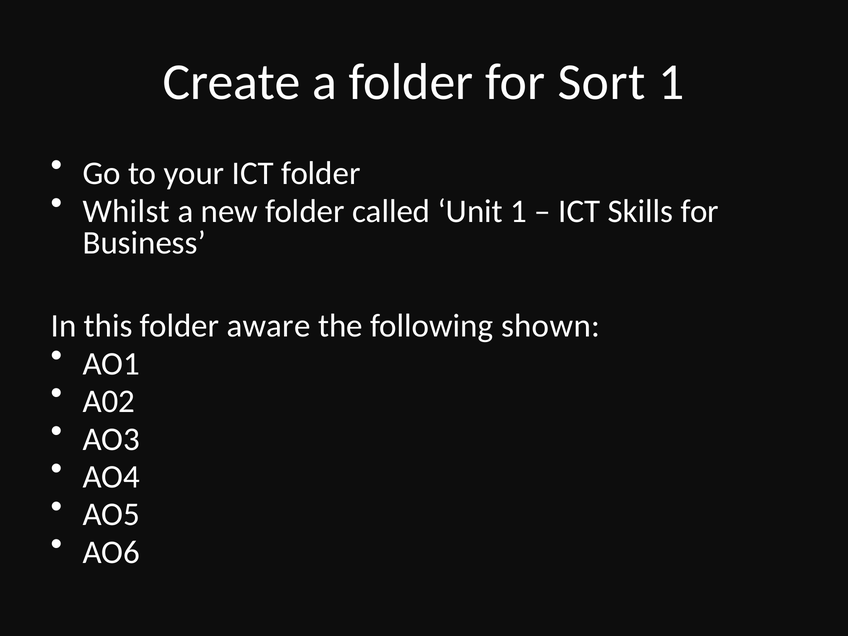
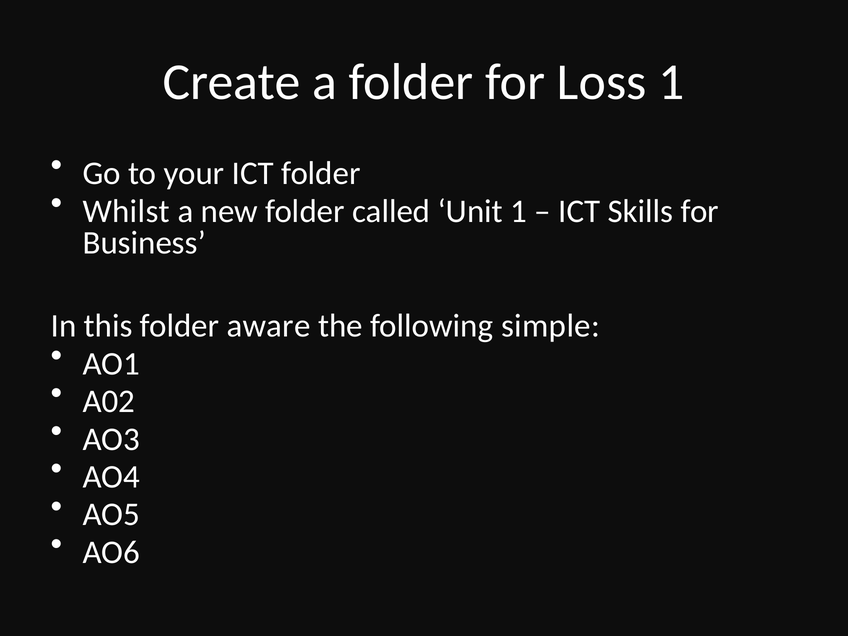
Sort: Sort -> Loss (602, 82)
shown: shown -> simple (551, 326)
